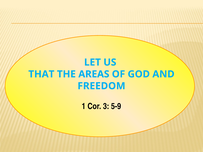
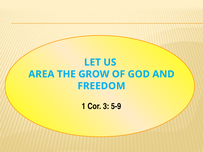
THAT: THAT -> AREA (41, 74)
AREAS: AREAS -> GROW (94, 74)
